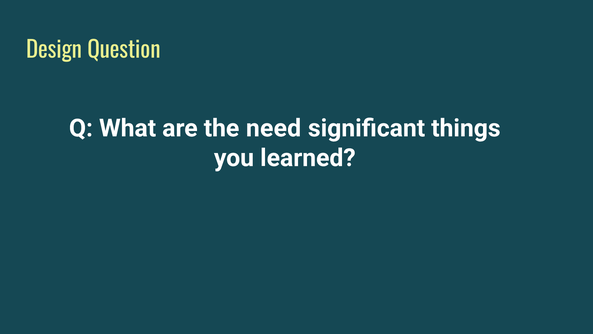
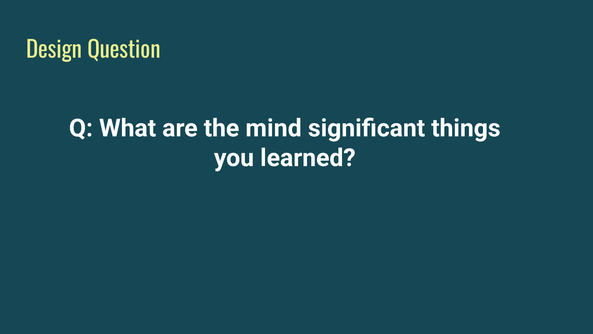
need: need -> mind (274, 128)
